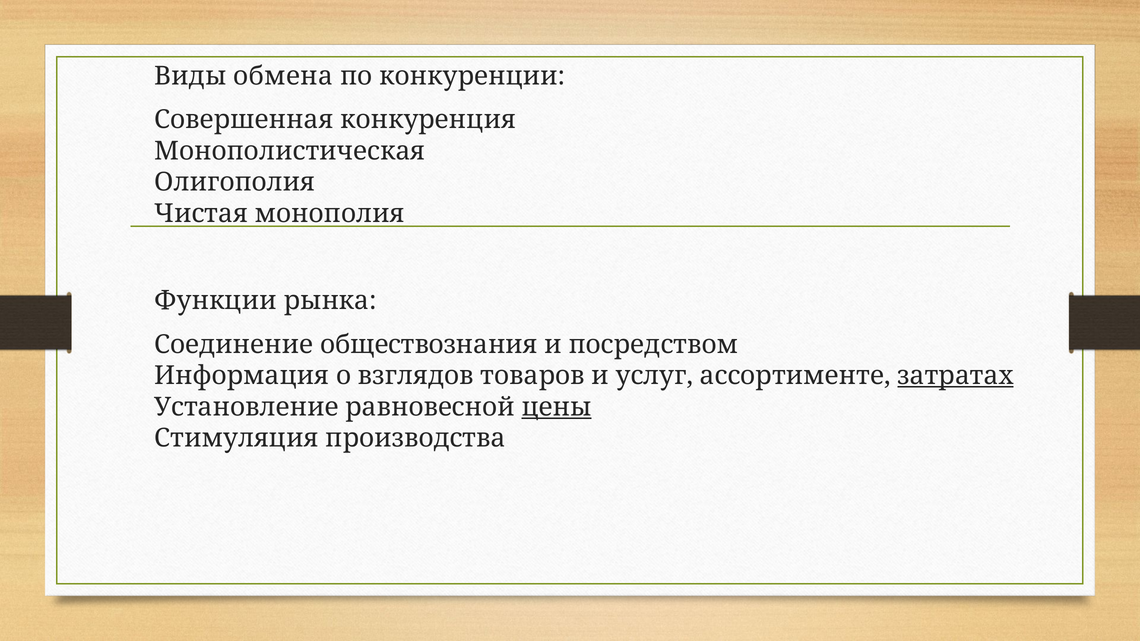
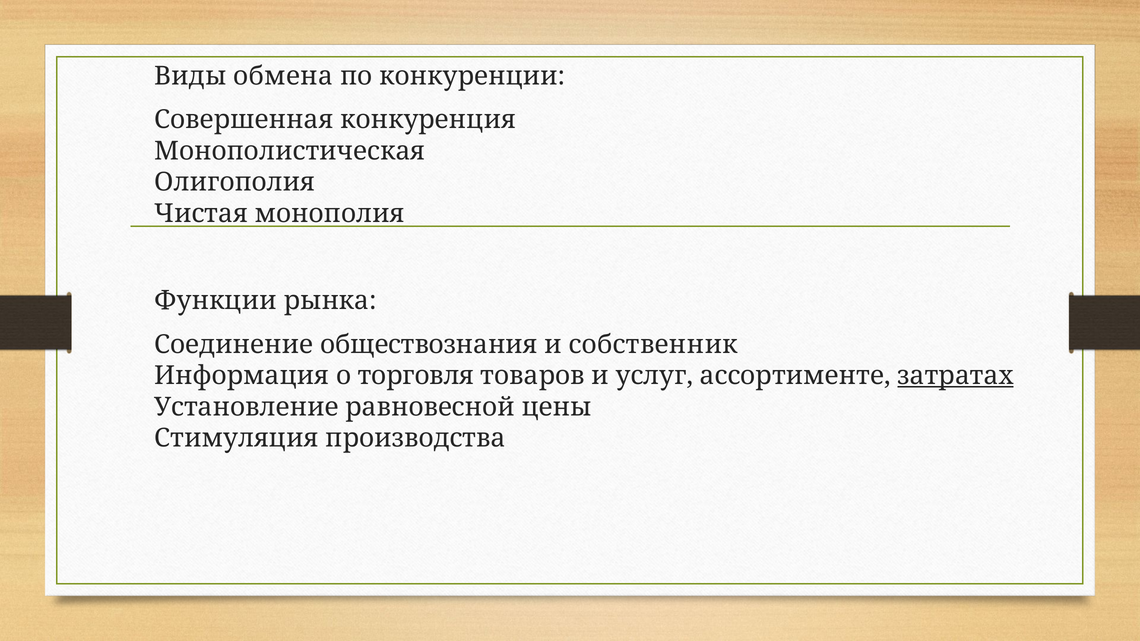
посредством: посредством -> собственник (653, 345)
взглядов: взглядов -> торговля (416, 376)
цены underline: present -> none (557, 407)
